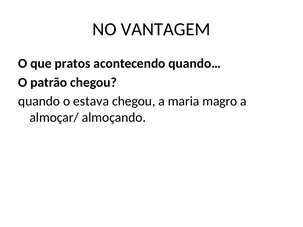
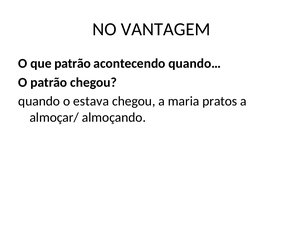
que pratos: pratos -> patrão (73, 64)
magro: magro -> pratos (220, 101)
